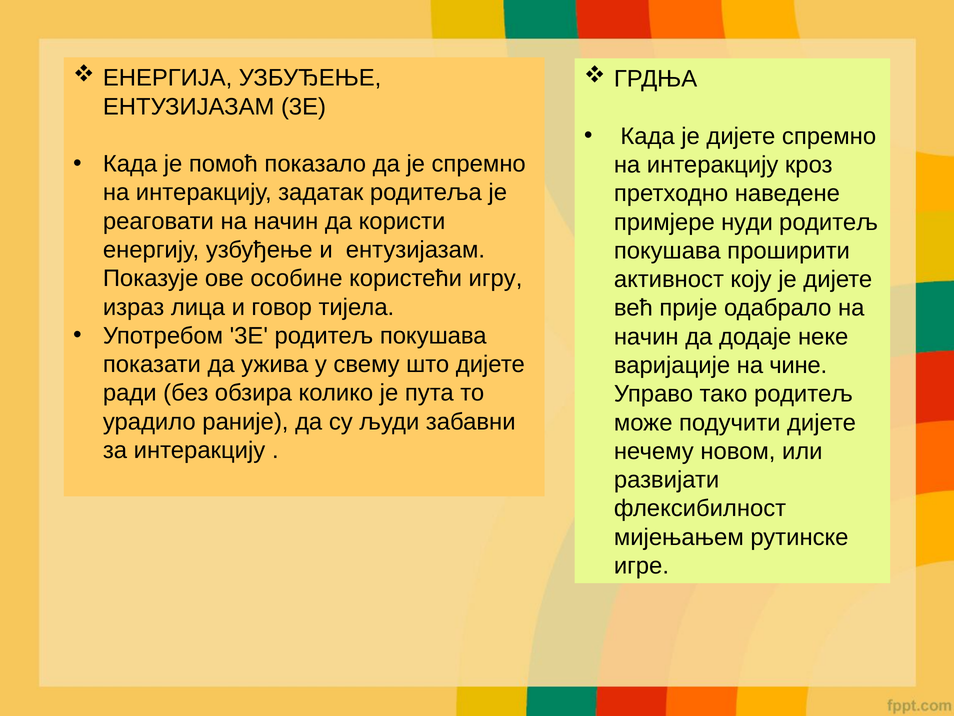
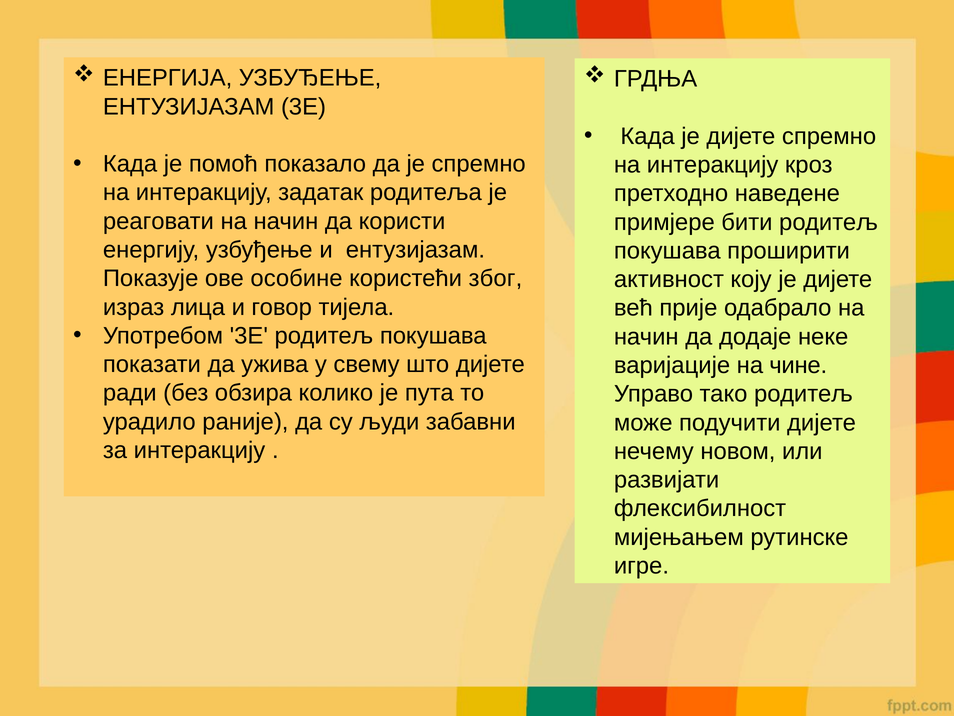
нуди: нуди -> бити (747, 222)
игру: игру -> због (495, 278)
